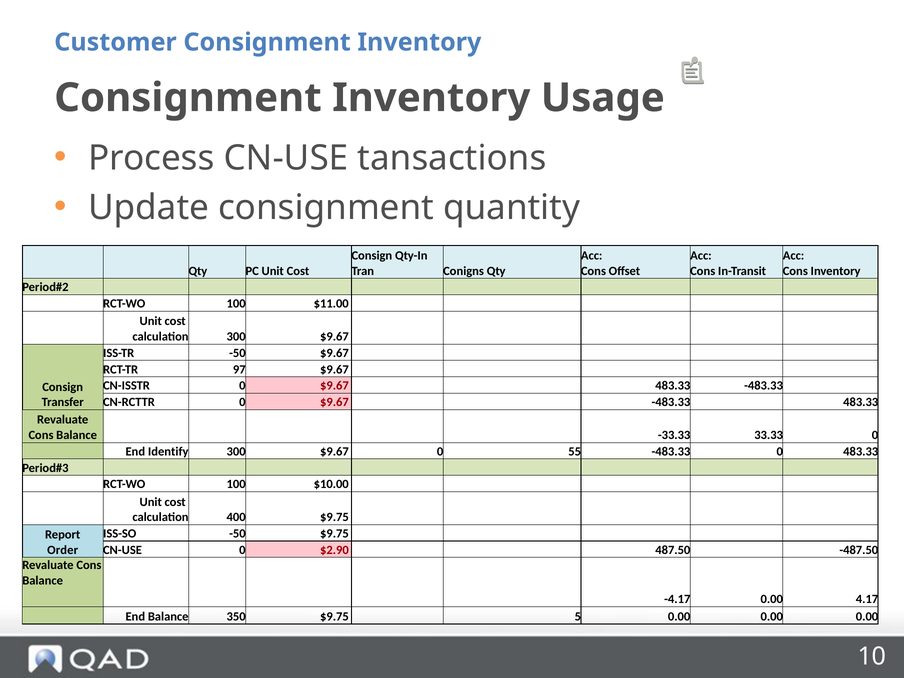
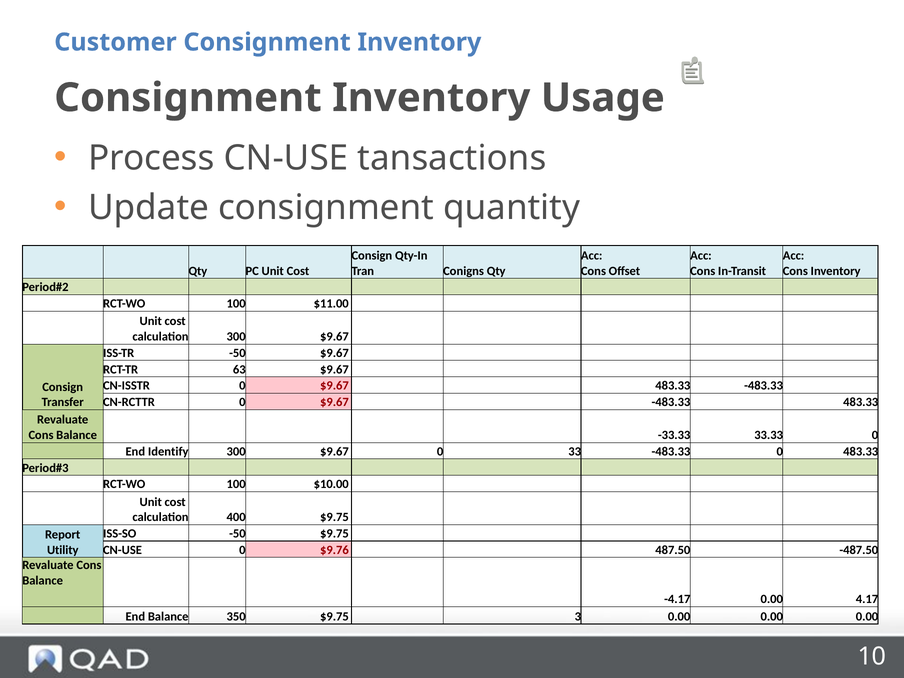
97: 97 -> 63 (239, 369)
55: 55 -> 33 (575, 451)
Order: Order -> Utility (63, 550)
$2.90: $2.90 -> $9.76 (334, 550)
5: 5 -> 3 (578, 616)
